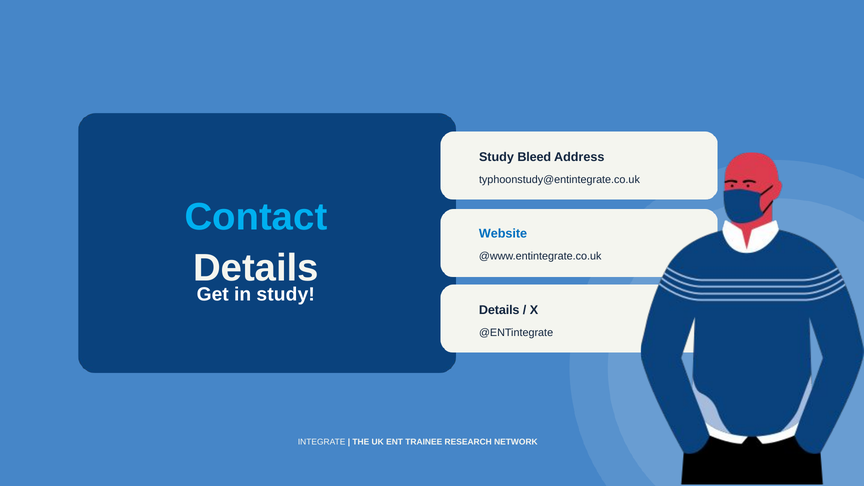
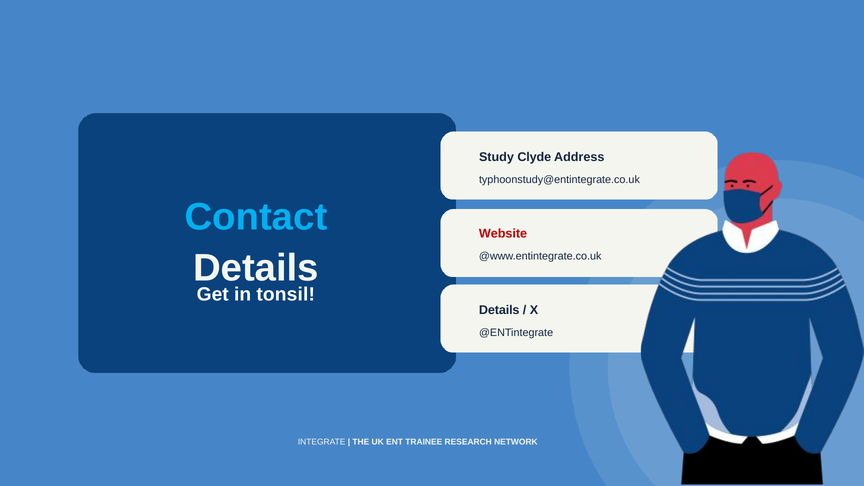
Bleed: Bleed -> Clyde (534, 157)
Website colour: blue -> red (503, 234)
in study: study -> tonsil (286, 294)
